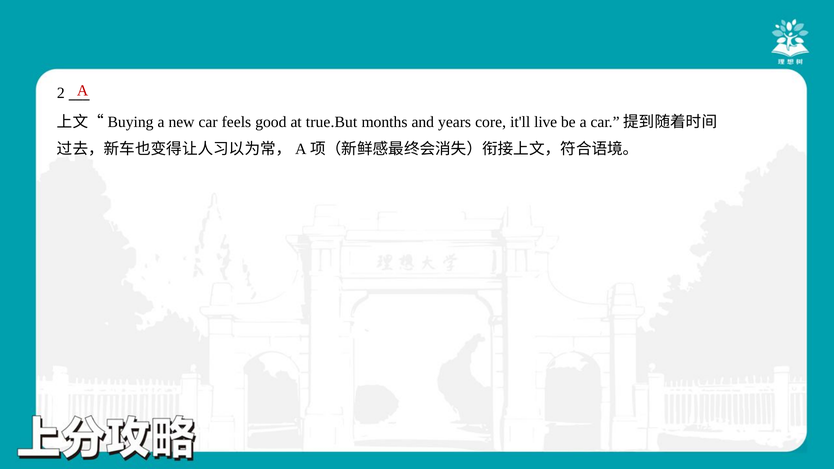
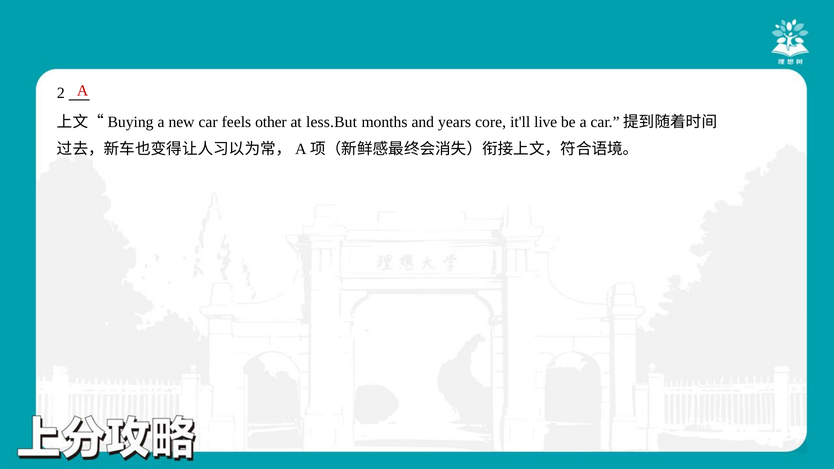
good: good -> other (271, 122)
true.But: true.But -> less.But (332, 122)
